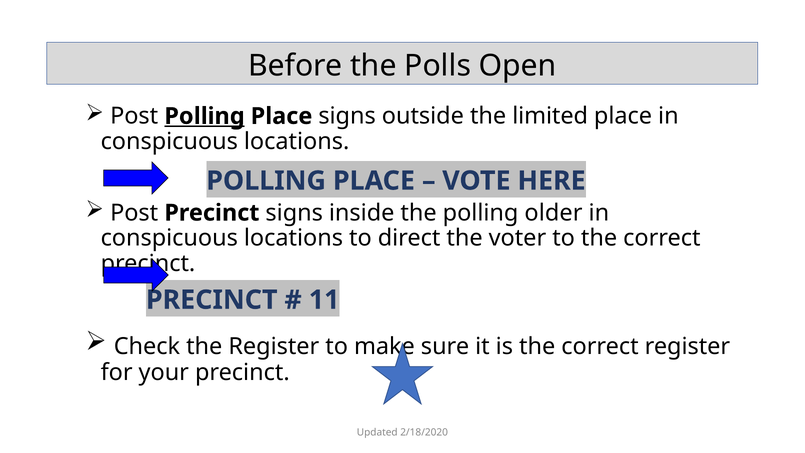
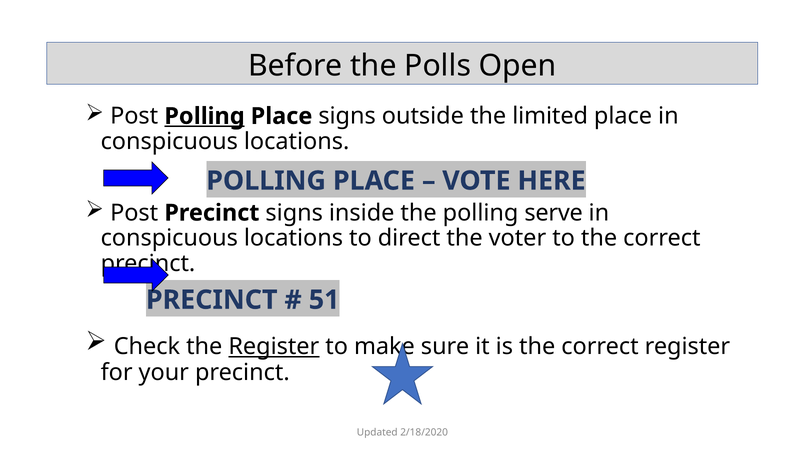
older: older -> serve (554, 213)
11: 11 -> 51 (324, 300)
Register underline: none -> present (274, 346)
